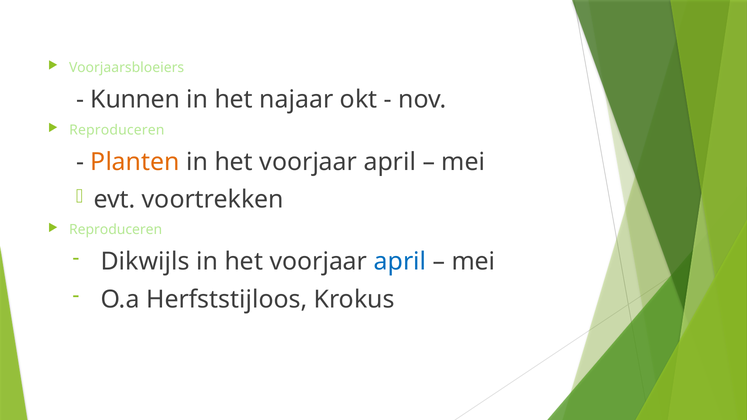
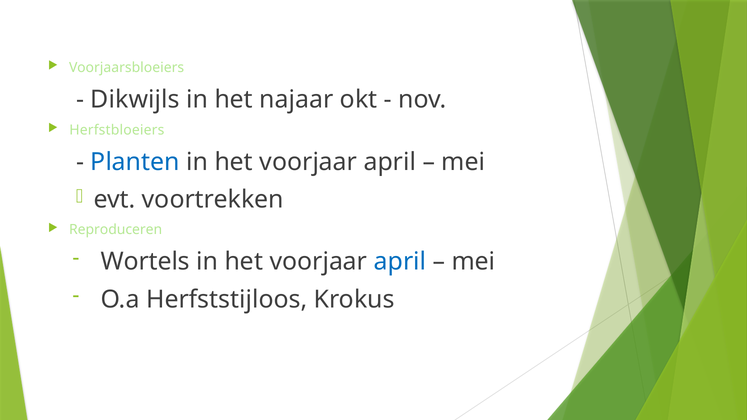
Kunnen: Kunnen -> Dikwijls (135, 100)
Reproduceren: Reproduceren -> Herfstbloeiers (117, 130)
Planten colour: orange -> blue (135, 162)
Dikwijls: Dikwijls -> Wortels (145, 262)
